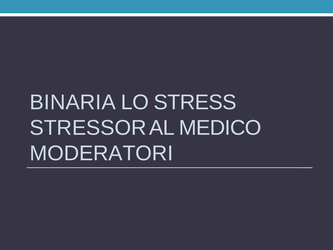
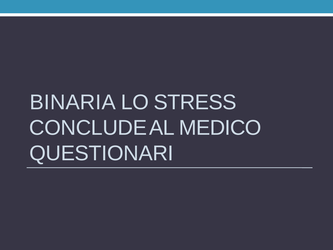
STRESSOR: STRESSOR -> CONCLUDE (88, 128)
MODERATORI: MODERATORI -> QUESTIONARI (101, 153)
